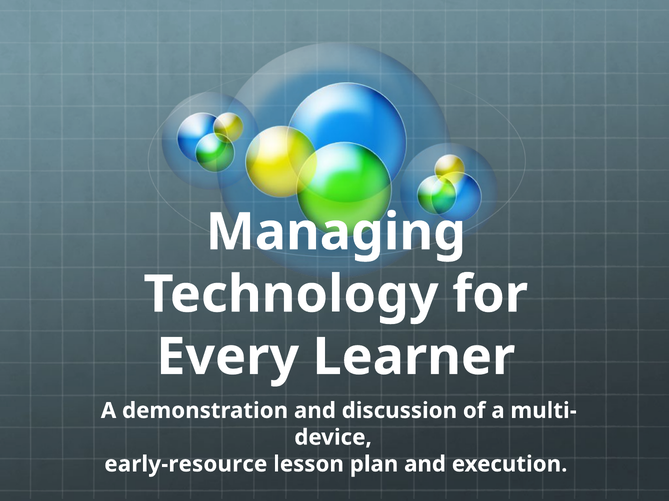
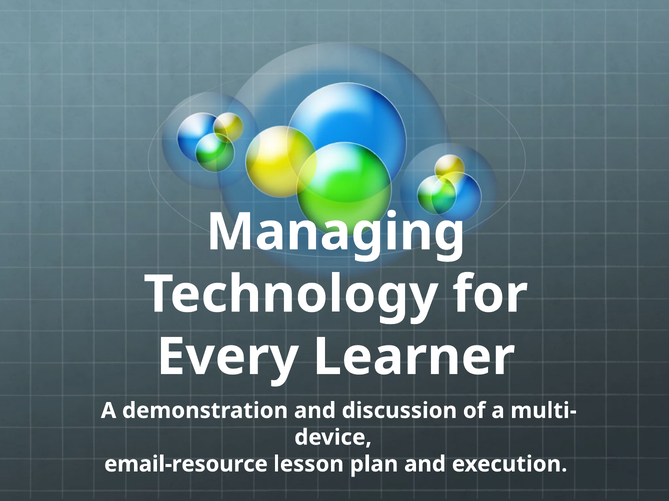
early-resource: early-resource -> email-resource (186, 465)
